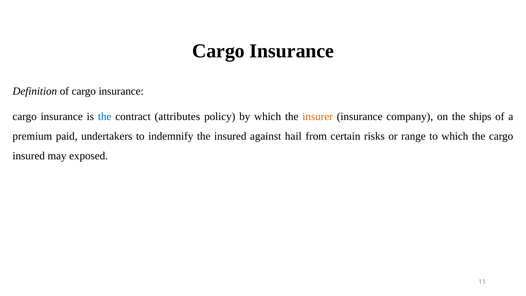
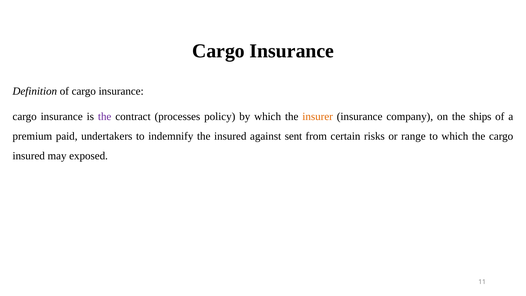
the colour: blue -> purple (105, 116)
attributes: attributes -> processes (177, 116)
hail: hail -> sent (293, 136)
